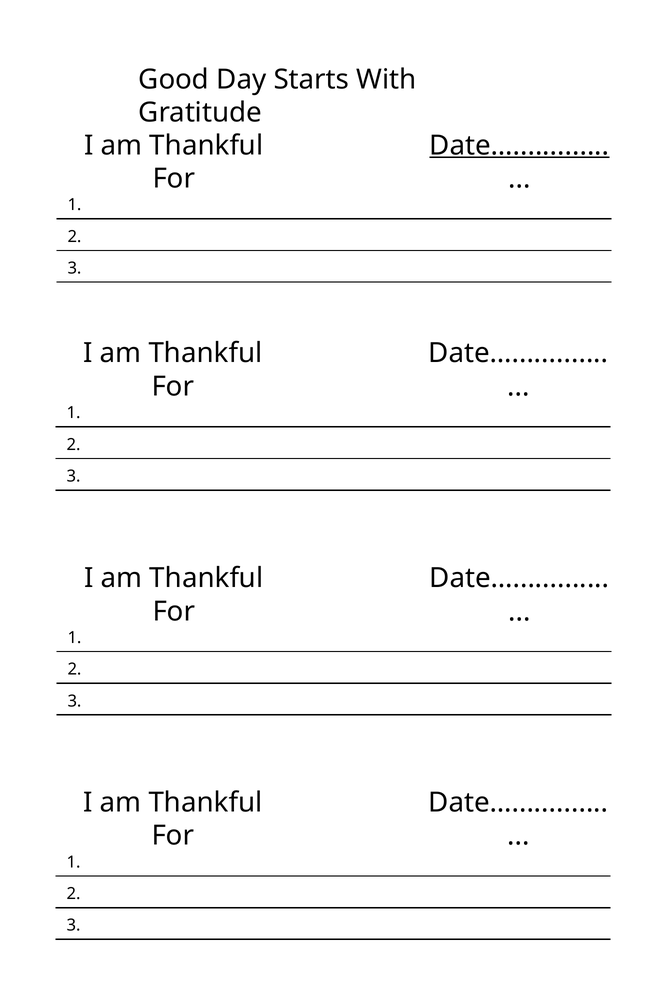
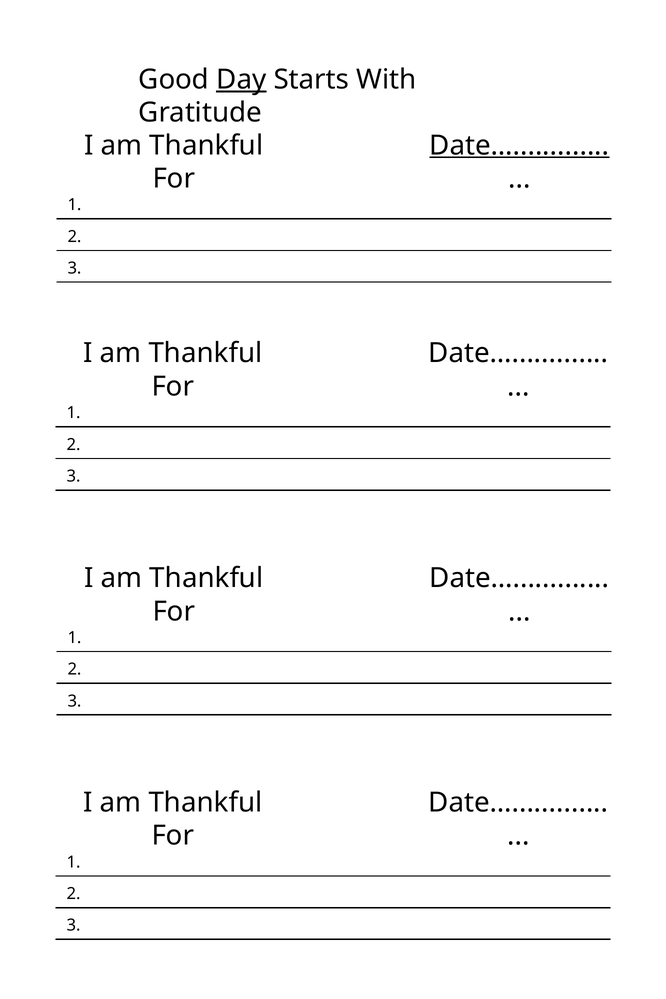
Day underline: none -> present (241, 80)
